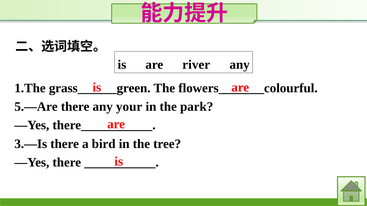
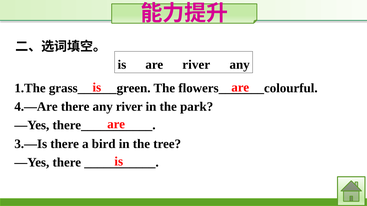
5.—Are: 5.—Are -> 4.—Are (36, 107)
any your: your -> river (129, 107)
